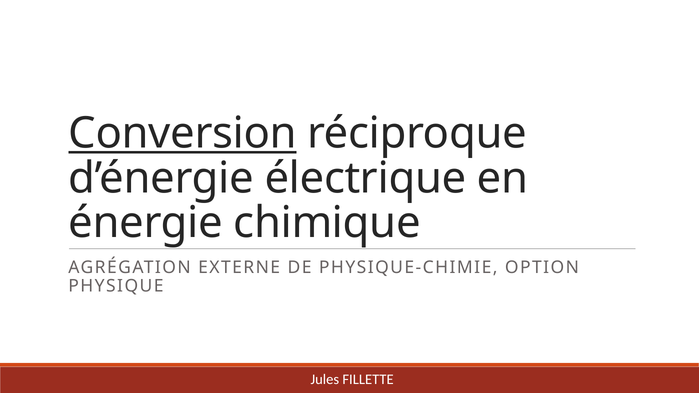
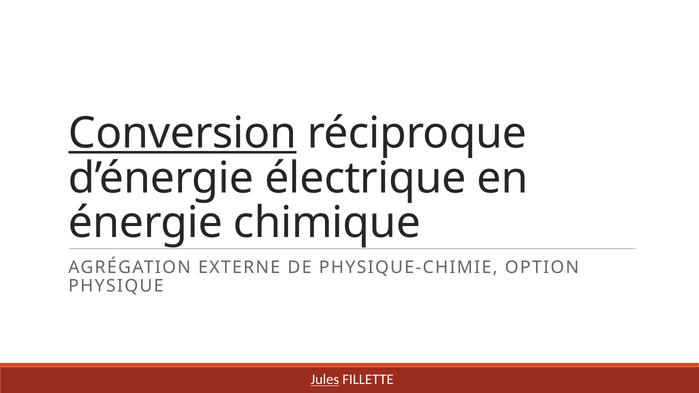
Jules underline: none -> present (325, 380)
